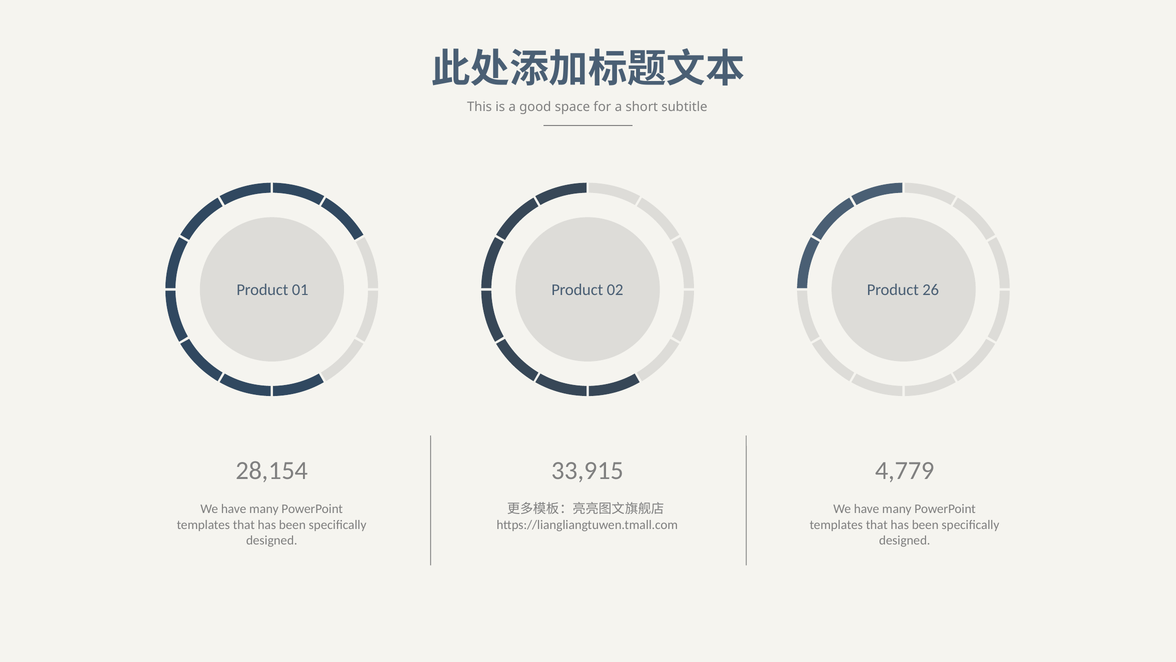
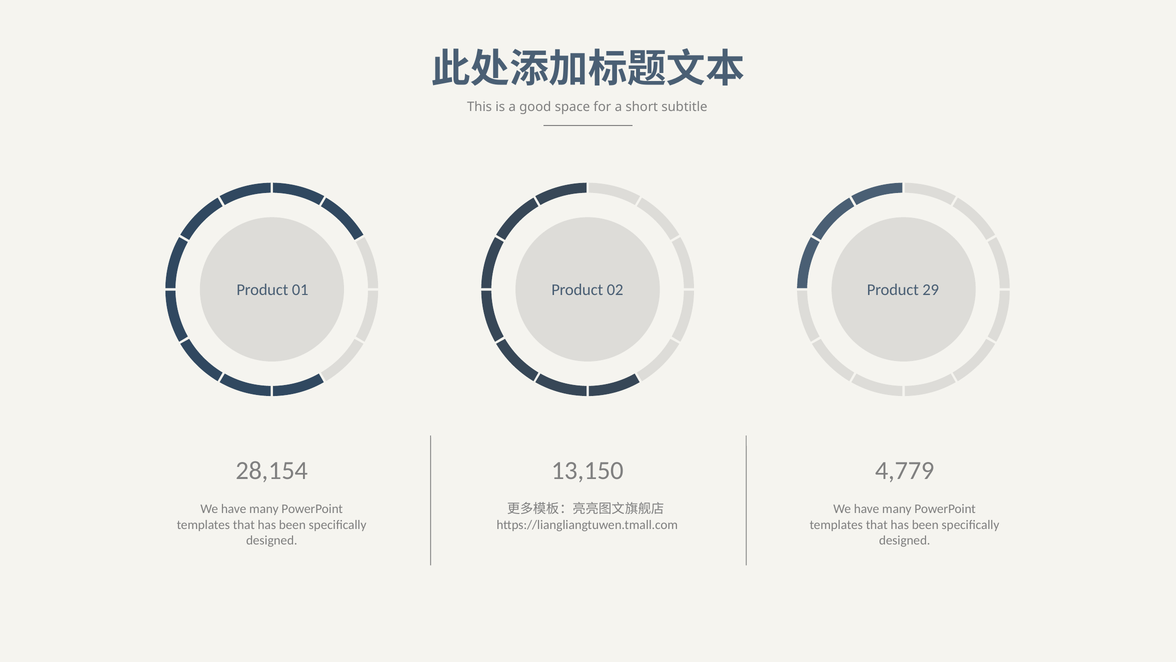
26: 26 -> 29 (931, 290)
33,915: 33,915 -> 13,150 (587, 470)
